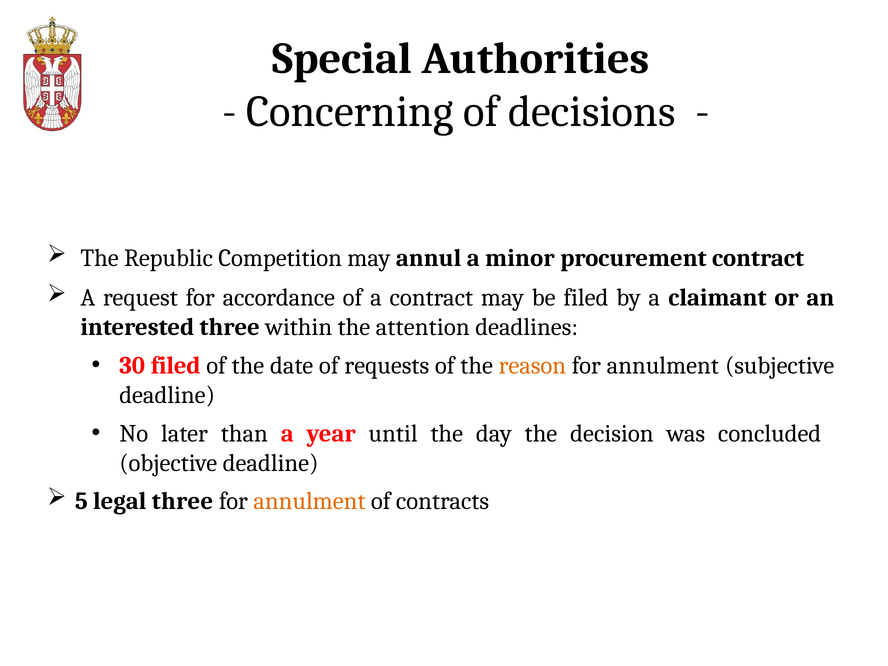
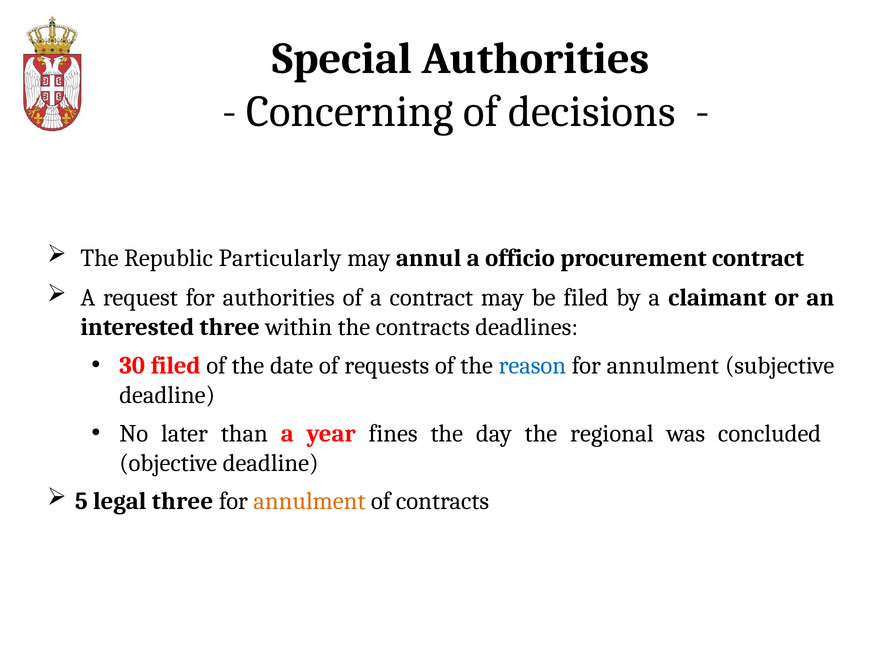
Competition: Competition -> Particularly (280, 258)
minor: minor -> officio (520, 258)
for accordance: accordance -> authorities (279, 298)
the attention: attention -> contracts (423, 327)
reason colour: orange -> blue (532, 366)
until: until -> fines (393, 433)
decision: decision -> regional (612, 433)
